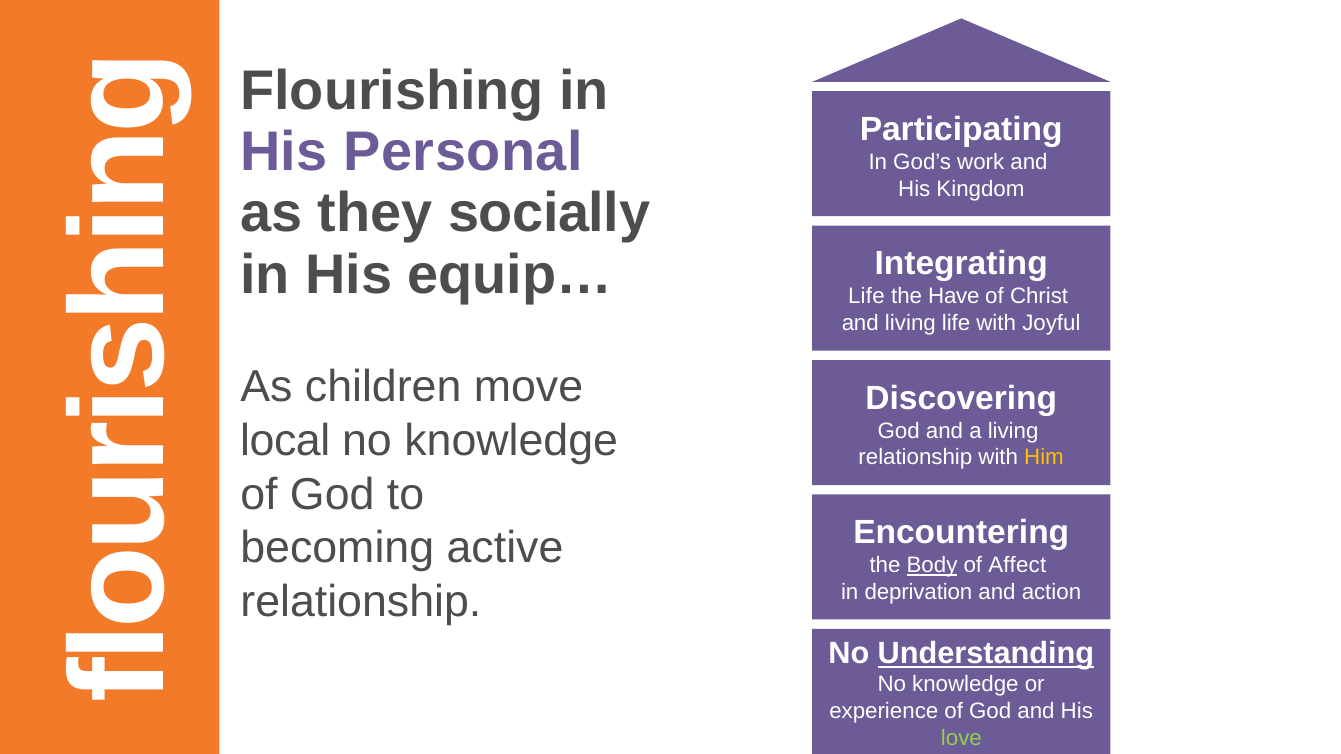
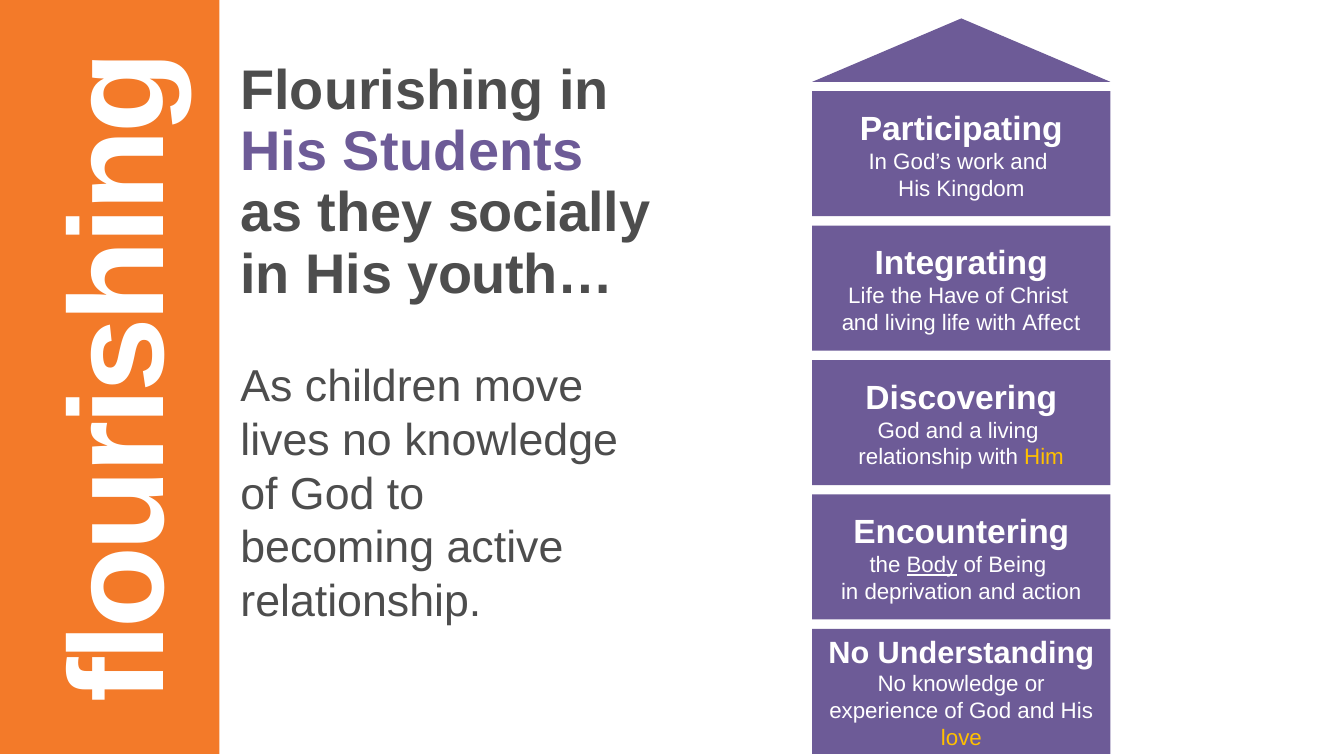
Personal: Personal -> Students (463, 152)
equip…: equip… -> youth… (510, 275)
Joyful: Joyful -> Affect (1051, 323)
local: local -> lives (285, 441)
Affect: Affect -> Being (1017, 565)
Understanding underline: present -> none (986, 654)
love colour: light green -> yellow (961, 739)
